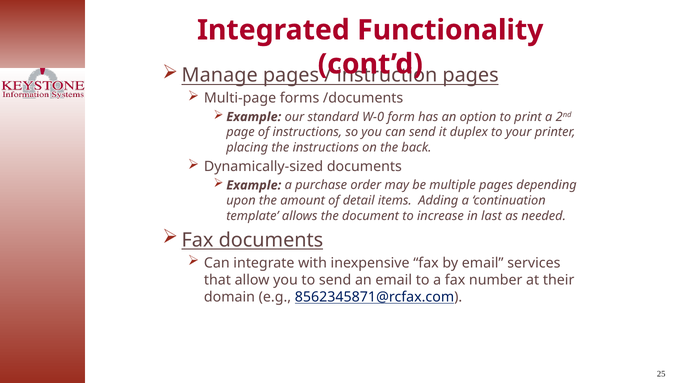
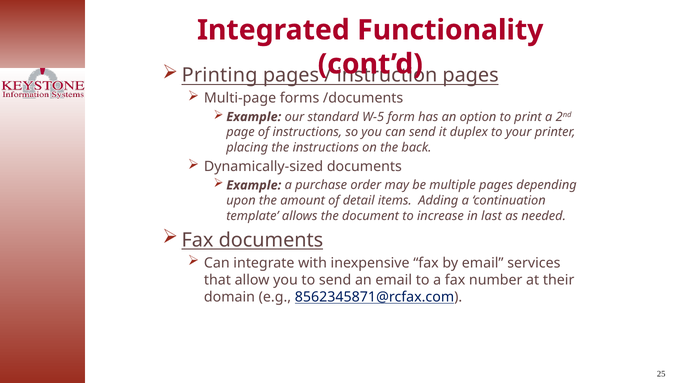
Manage: Manage -> Printing (220, 75)
W-0: W-0 -> W-5 (373, 117)
